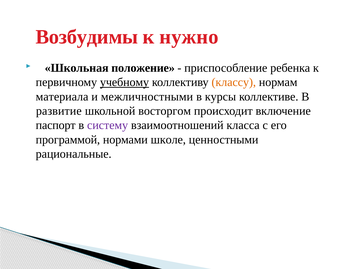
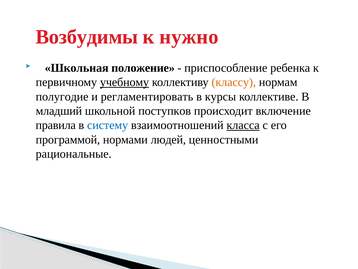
материала: материала -> полугодие (62, 96)
межличностными: межличностными -> регламентировать (147, 96)
развитие: развитие -> младший (59, 111)
восторгом: восторгом -> поступков (165, 111)
паспорт: паспорт -> правила (56, 125)
систему colour: purple -> blue (108, 125)
класса underline: none -> present (243, 125)
школе: школе -> людей (168, 139)
